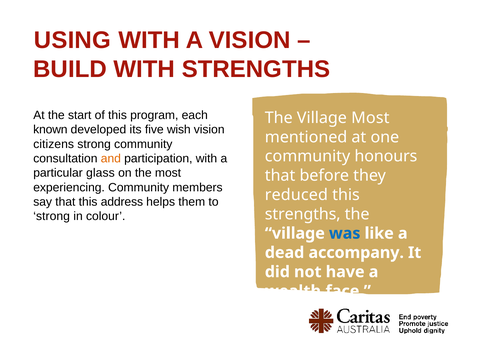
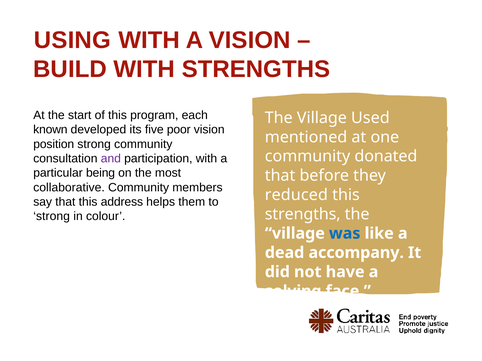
Village Most: Most -> Used (370, 118)
wish: wish -> poor (179, 130)
citizens: citizens -> position (54, 144)
honours: honours -> donated (386, 157)
and colour: orange -> purple (111, 159)
glass: glass -> being (101, 173)
experiencing: experiencing -> collaborative (69, 188)
wealth: wealth -> solving (293, 292)
